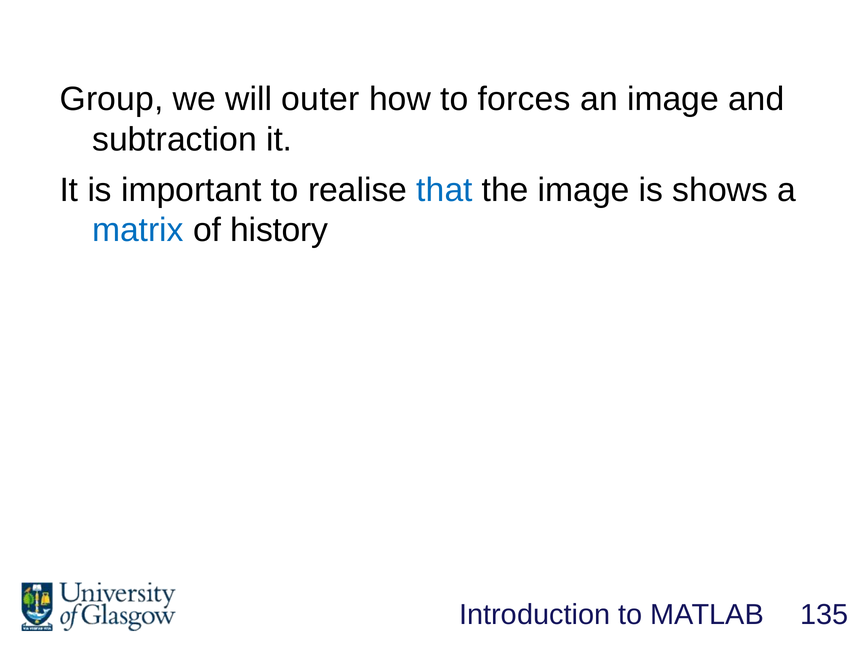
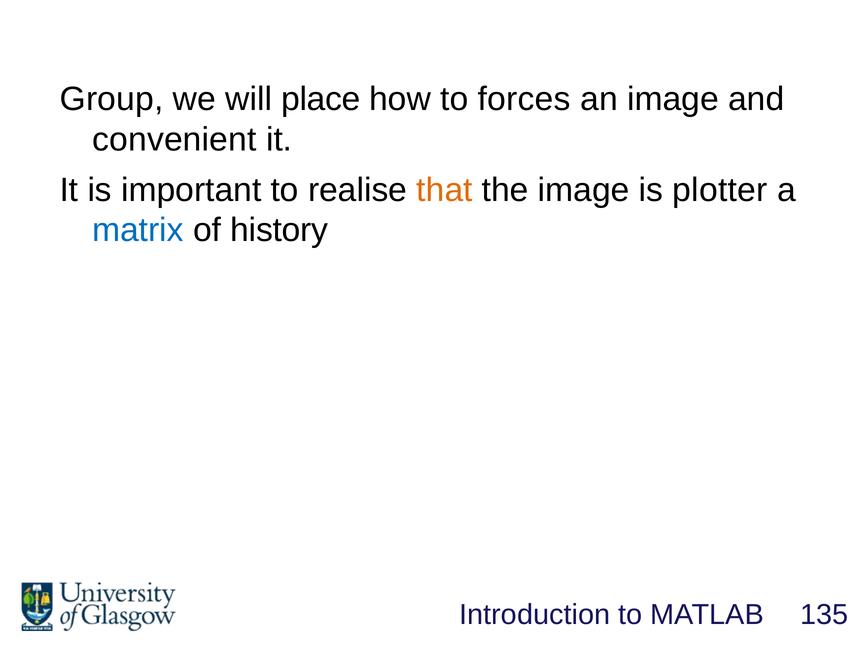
outer: outer -> place (321, 99)
subtraction: subtraction -> convenient (174, 140)
that colour: blue -> orange (445, 190)
shows: shows -> plotter (720, 190)
